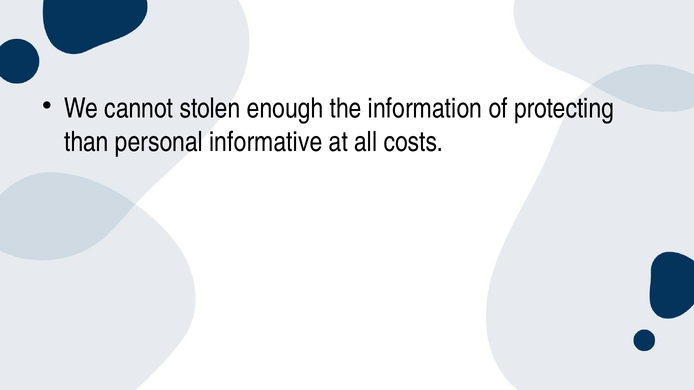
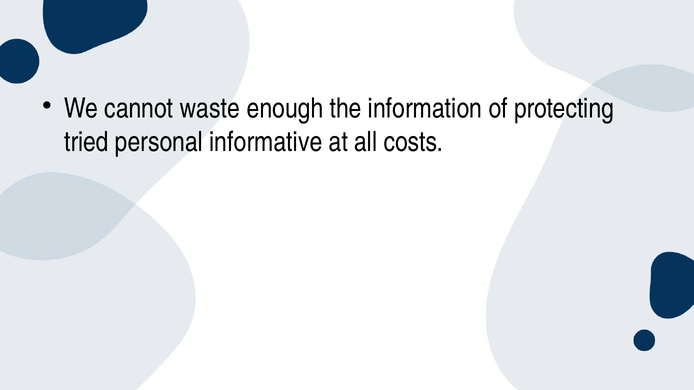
stolen: stolen -> waste (210, 109)
than: than -> tried (87, 142)
